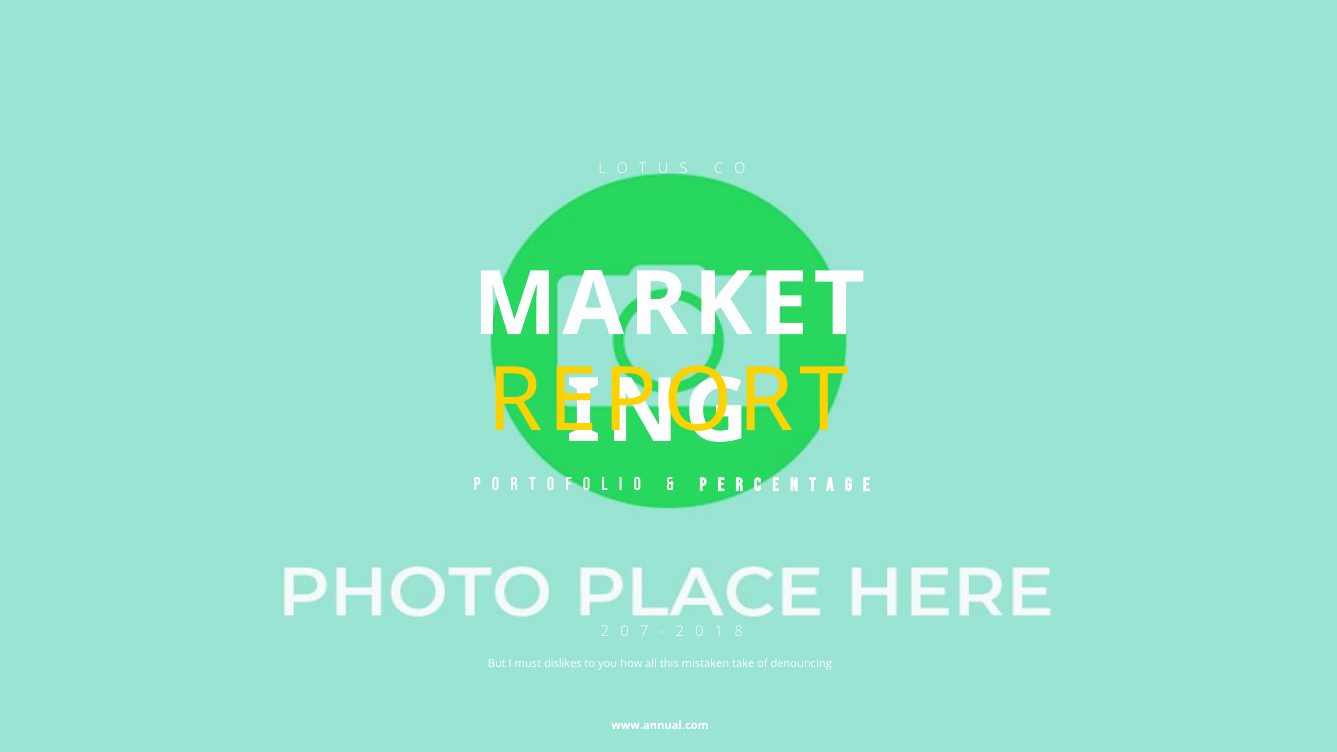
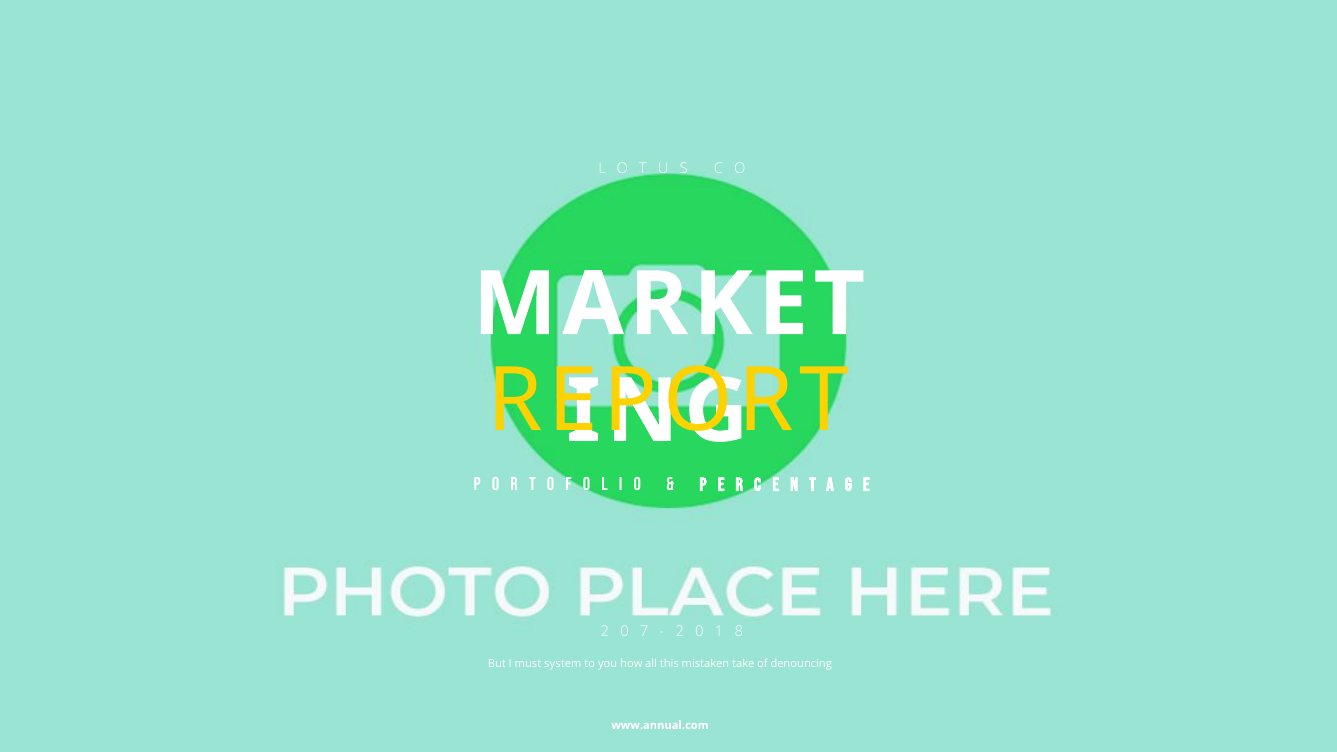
dislikes: dislikes -> system (563, 664)
